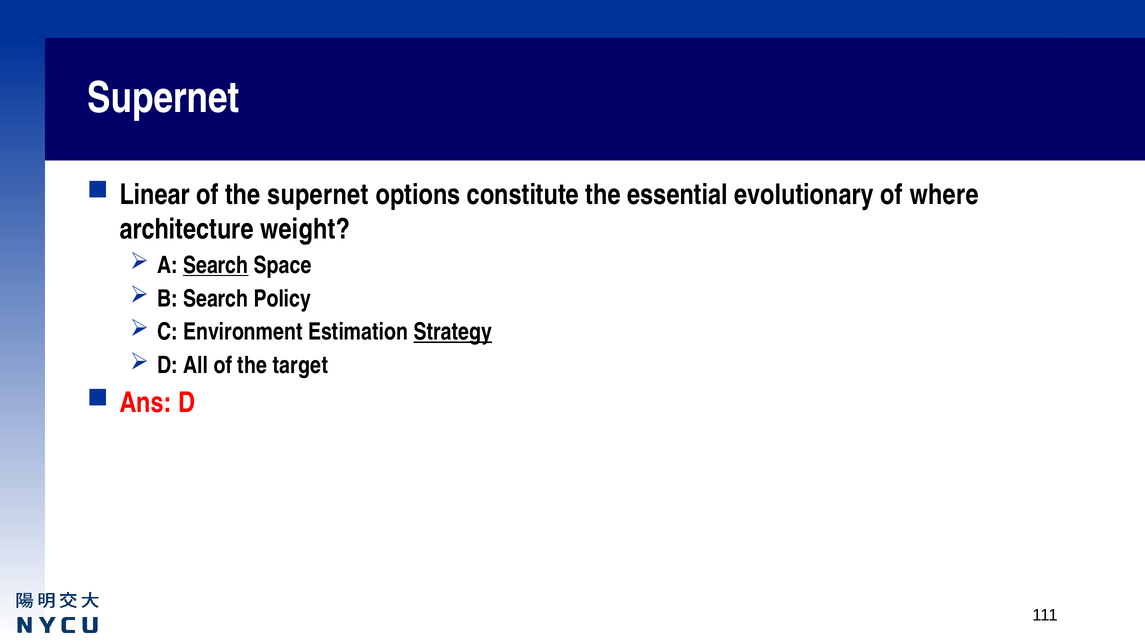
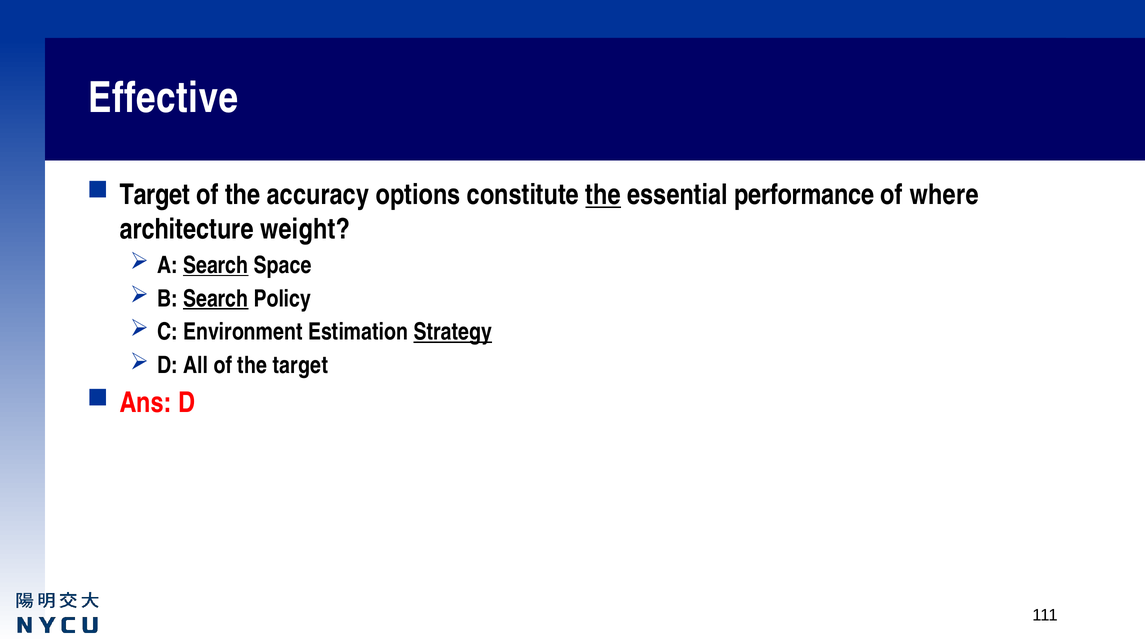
Supernet: Supernet -> Effective (163, 98)
Linear: Linear -> Target (155, 195)
the supernet: supernet -> accuracy (318, 195)
the underline: none -> present (603, 195)
evolutionary: evolutionary -> performance (804, 195)
Search underline: none -> present (216, 299)
